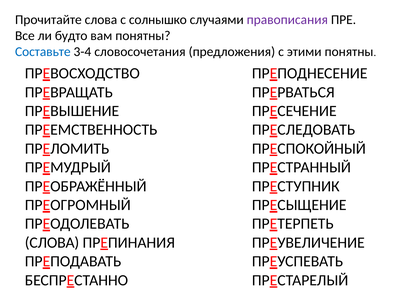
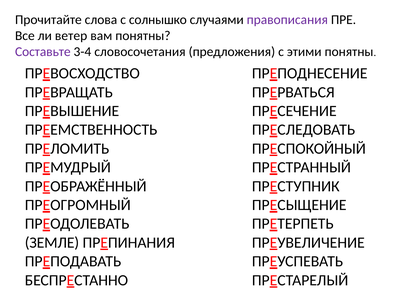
будто: будто -> ветер (71, 36)
Составьте colour: blue -> purple (43, 52)
СЛОВА: СЛОВА -> ЗЕМЛЕ (52, 243)
